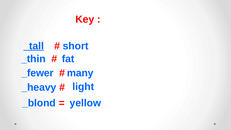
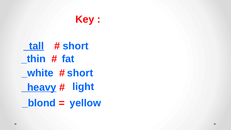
_fewer: _fewer -> _white (37, 73)
many: many -> short (80, 73)
_heavy underline: none -> present (39, 87)
